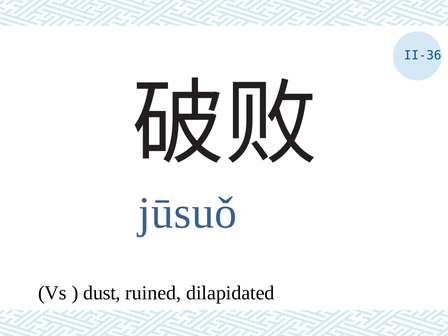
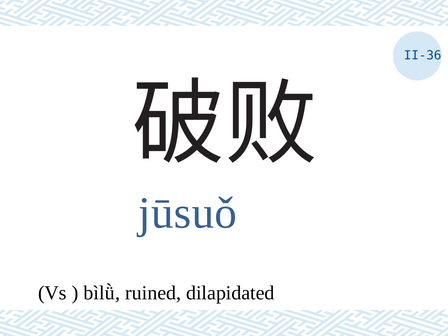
dust: dust -> bìlǜ (102, 293)
